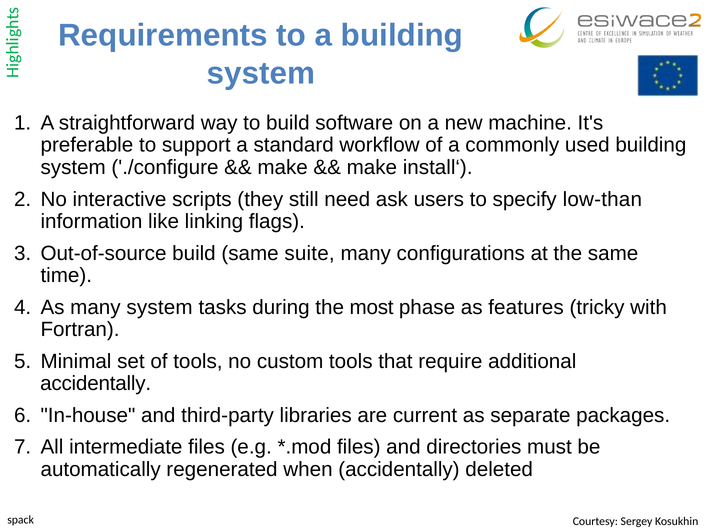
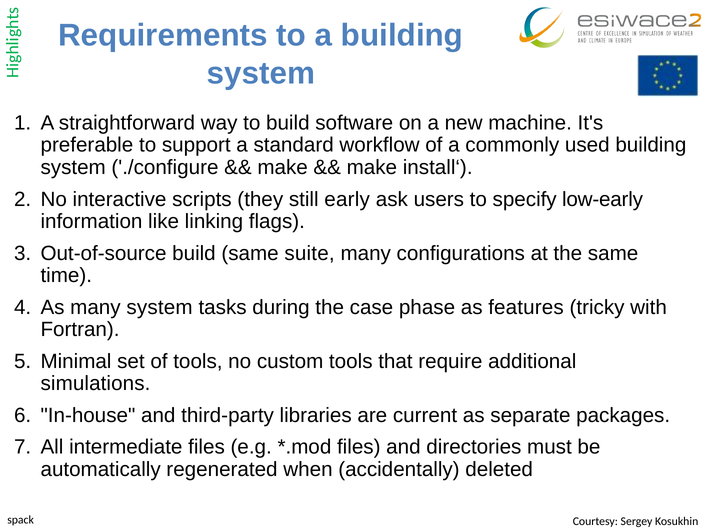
need: need -> early (347, 199)
low-than: low-than -> low-early (603, 199)
most: most -> case (371, 307)
accidentally: accidentally -> simulations (95, 384)
